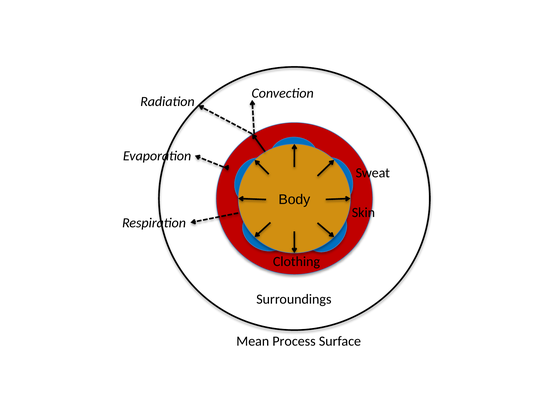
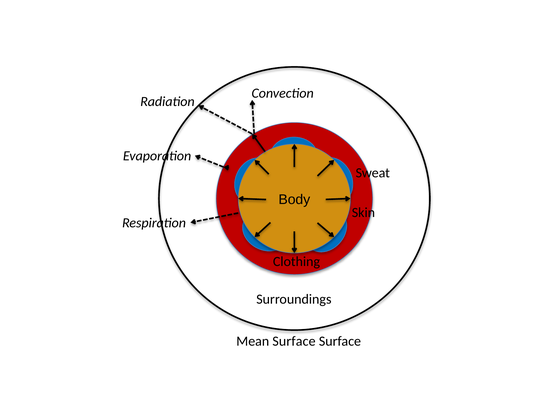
Mean Process: Process -> Surface (294, 341)
